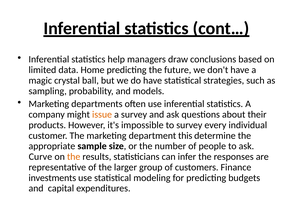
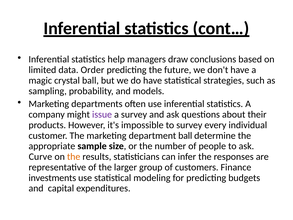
Home: Home -> Order (92, 70)
issue colour: orange -> purple (102, 114)
department this: this -> ball (185, 135)
